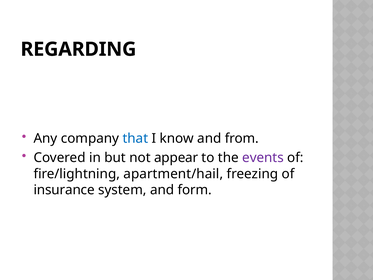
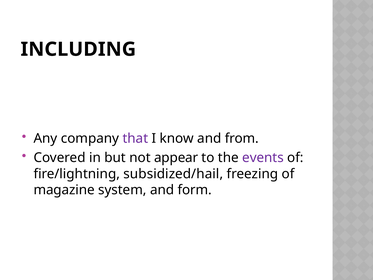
REGARDING: REGARDING -> INCLUDING (78, 49)
that colour: blue -> purple (135, 138)
apartment/hail: apartment/hail -> subsidized/hail (173, 174)
insurance: insurance -> magazine (64, 190)
